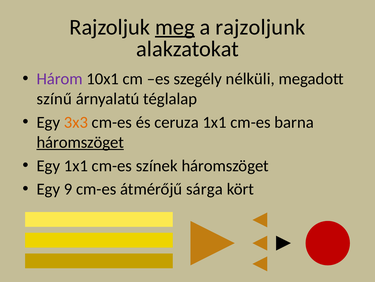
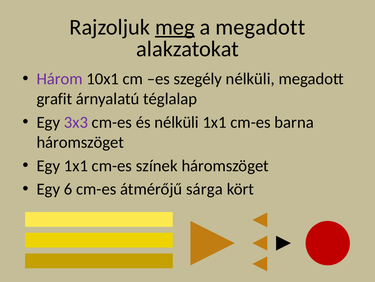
a rajzoljunk: rajzoljunk -> megadott (260, 27)
színű: színű -> grafit (54, 99)
3x3 colour: orange -> purple (76, 122)
és ceruza: ceruza -> nélküli (177, 122)
háromszöget underline: present -> none (80, 142)
9: 9 -> 6 (68, 189)
